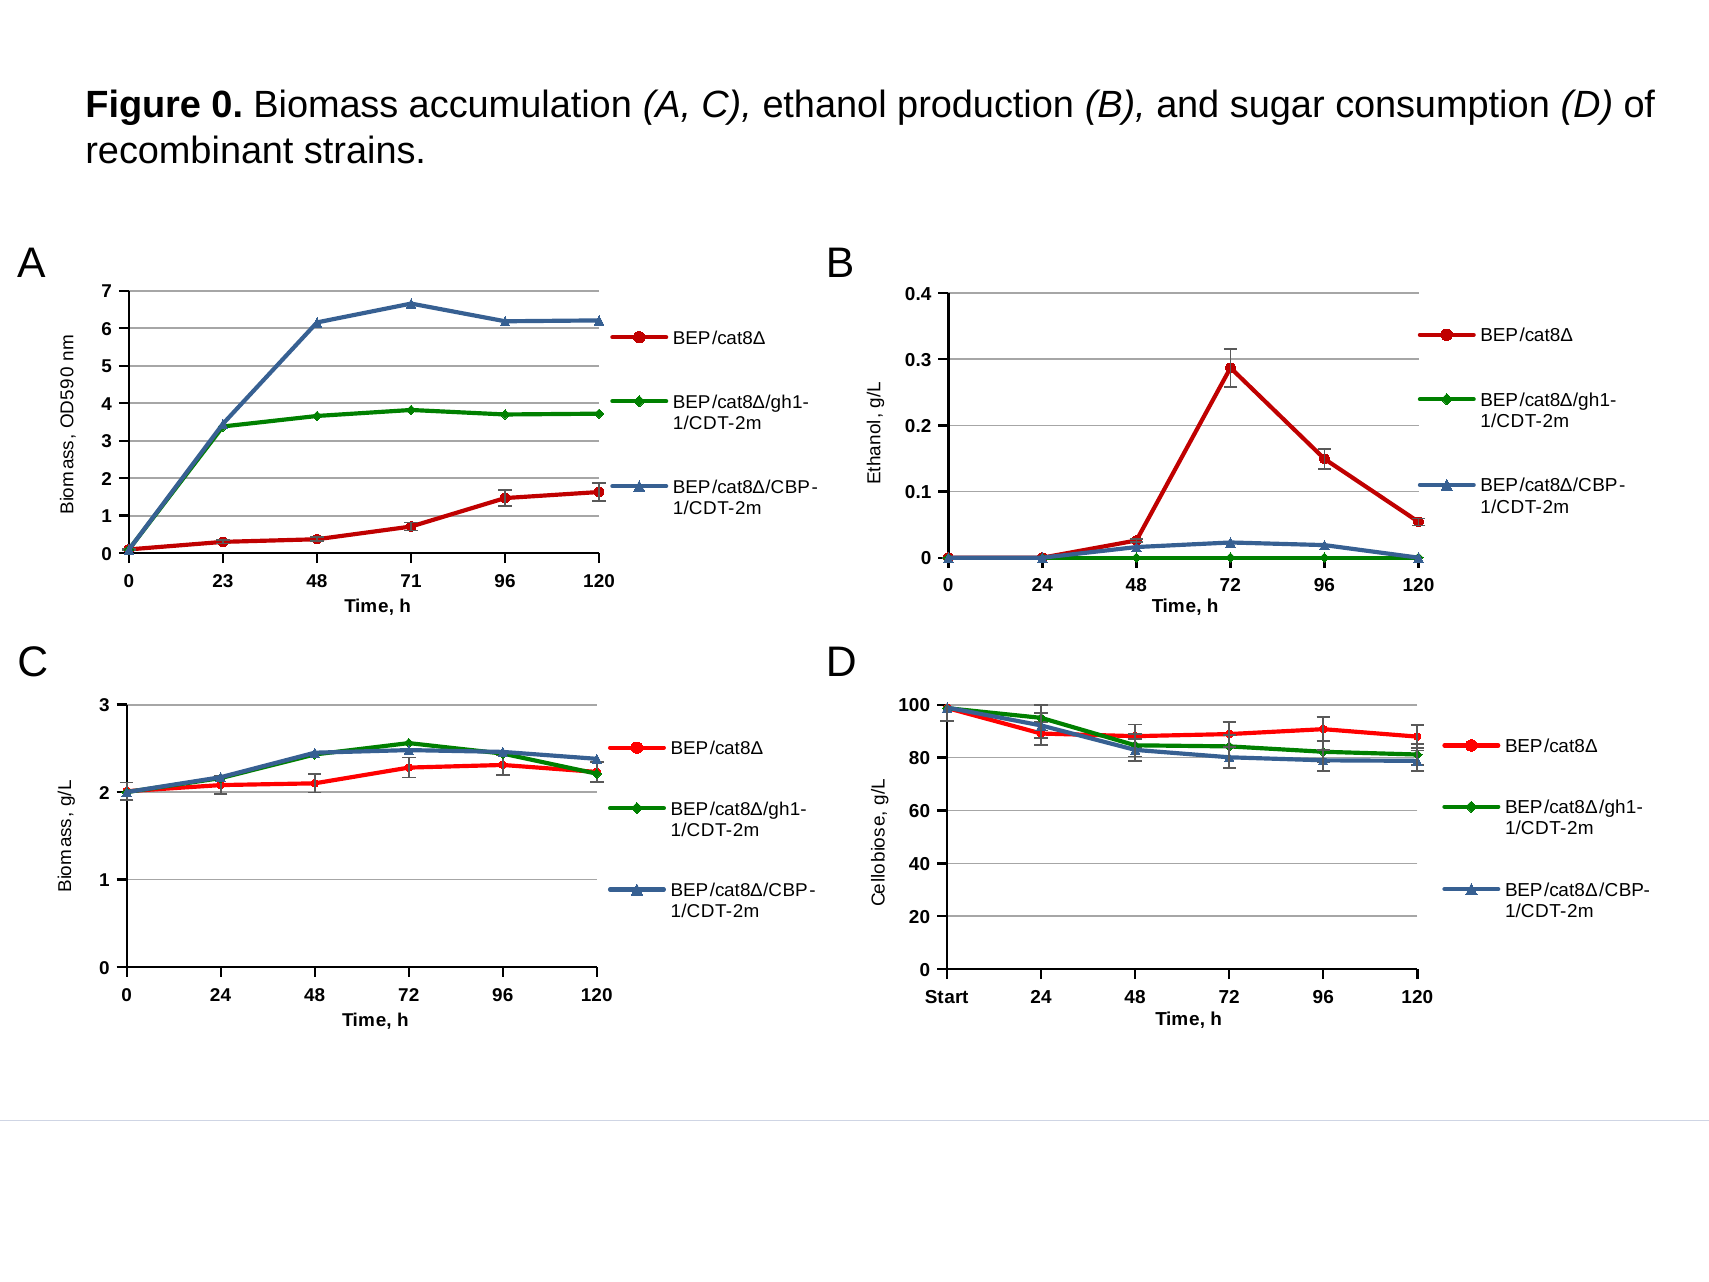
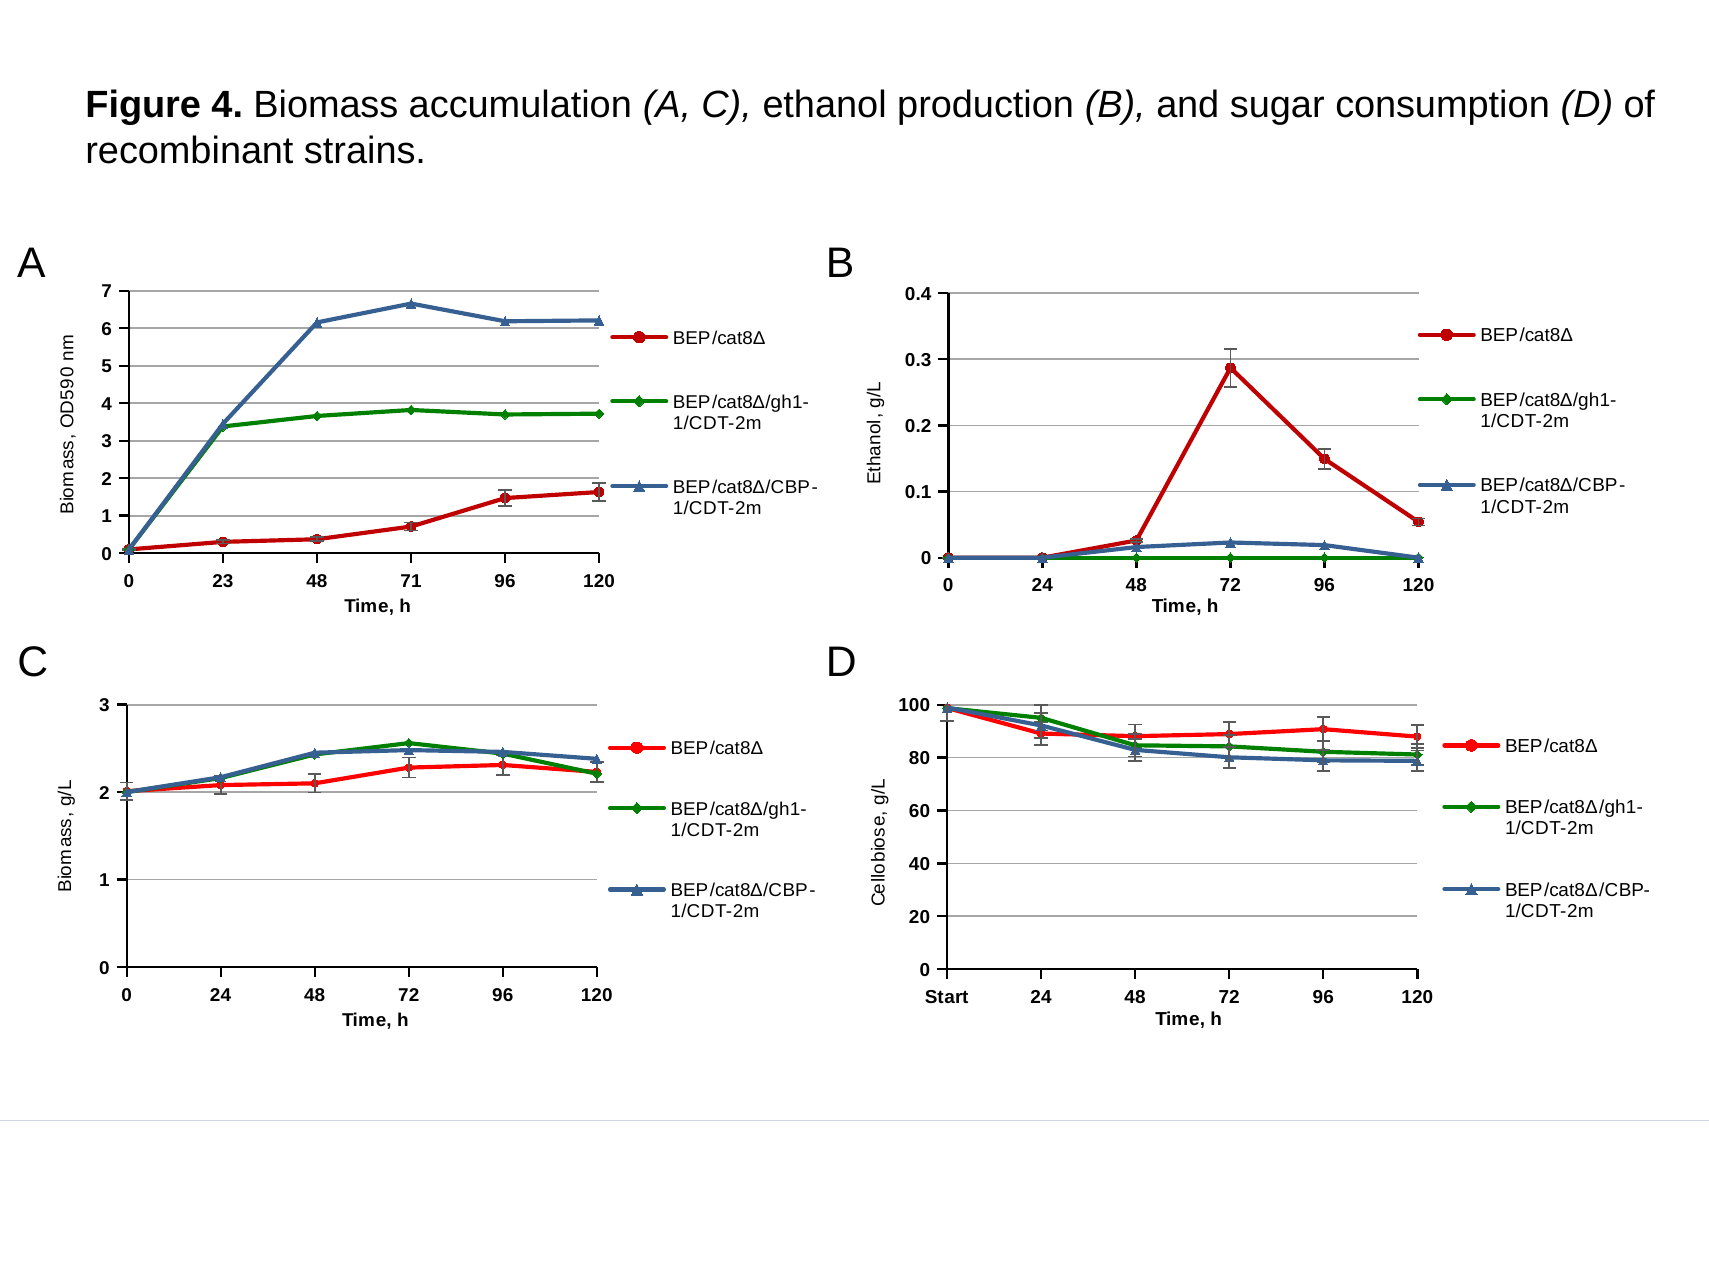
Figure 0: 0 -> 4 (227, 105)
